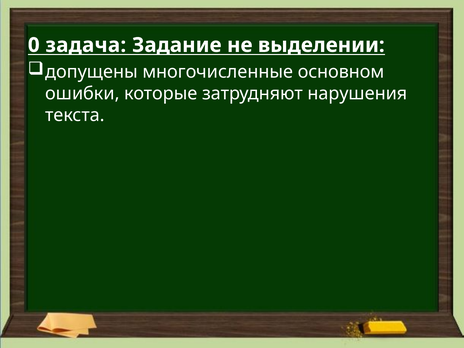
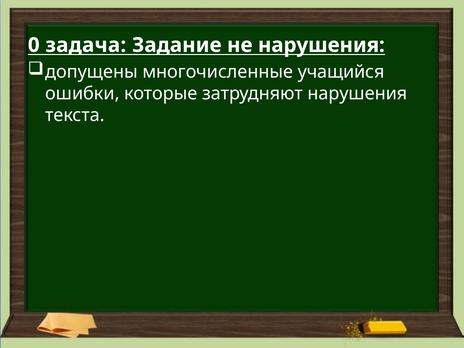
не выделении: выделении -> нарушения (321, 45)
основном: основном -> учащийся (341, 72)
